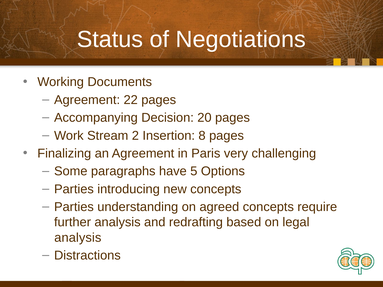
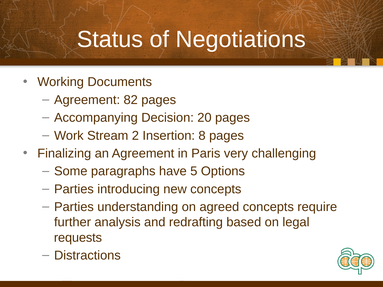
22: 22 -> 82 (131, 100)
analysis: analysis -> requests (78, 238)
